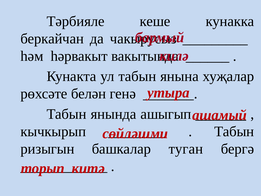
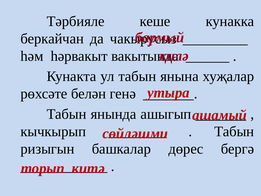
туган: туган -> дөрес (186, 149)
